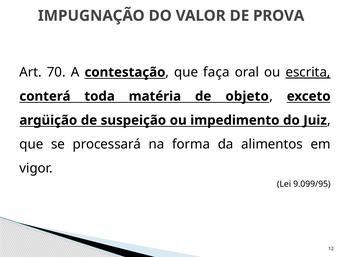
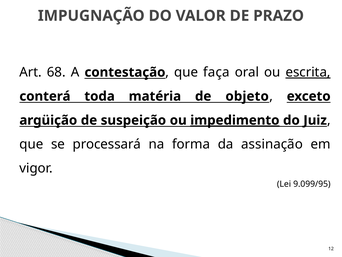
PROVA: PROVA -> PRAZO (279, 16)
70: 70 -> 68 (56, 72)
impedimento underline: none -> present (235, 120)
alimentos: alimentos -> assinação (272, 144)
